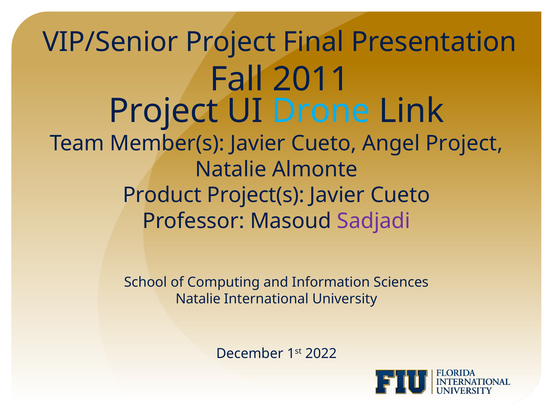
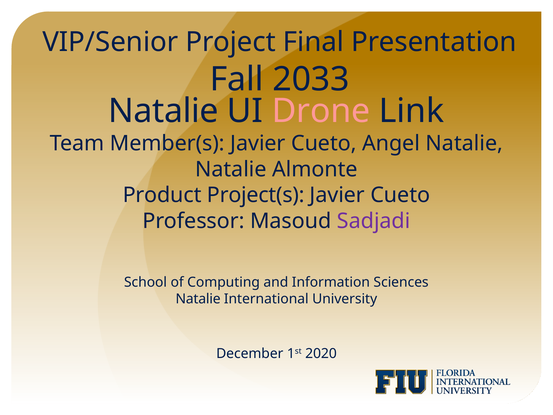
2011: 2011 -> 2033 (311, 79)
Project: Project -> Natalie (163, 111)
Drone colour: light blue -> pink (321, 111)
Angel Project: Project -> Natalie (464, 143)
2022: 2022 -> 2020 (321, 353)
